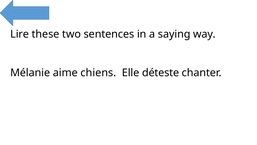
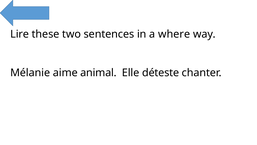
saying: saying -> where (174, 34)
chiens: chiens -> animal (98, 73)
